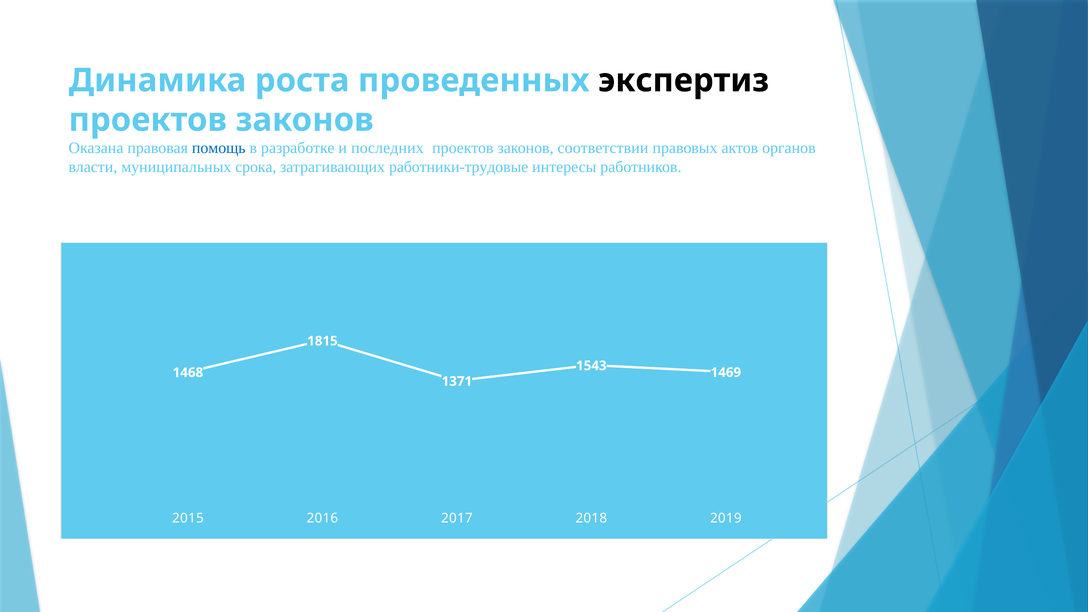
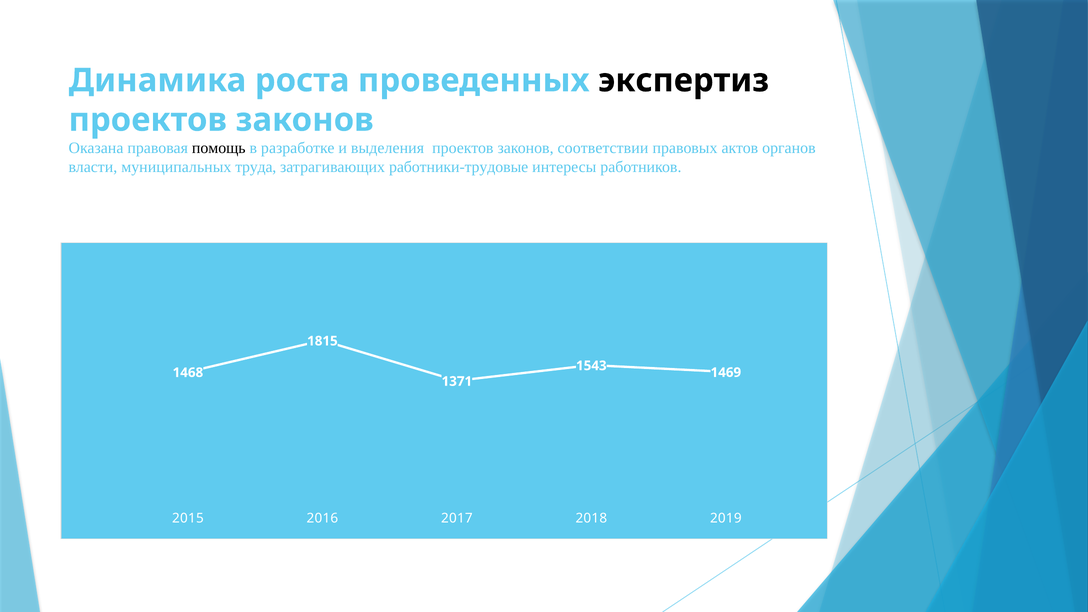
помощь colour: blue -> black (219, 148)
последних: последних -> выделения (388, 148)
срока: срока -> труда (256, 167)
